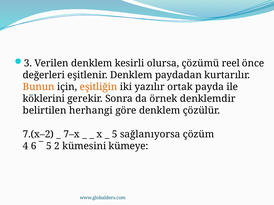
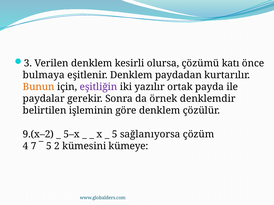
reel: reel -> katı (231, 63)
değerleri: değerleri -> bulmaya (44, 75)
eşitliğin colour: orange -> purple (99, 87)
köklerini: köklerini -> paydalar (44, 99)
herhangi: herhangi -> işleminin (91, 111)
7.(x–2: 7.(x–2 -> 9.(x–2 (38, 135)
7–x: 7–x -> 5–x (72, 135)
6: 6 -> 7 (34, 146)
